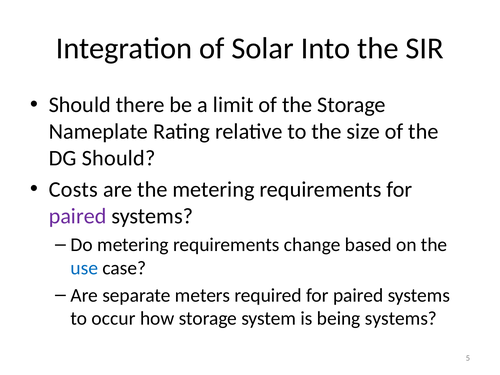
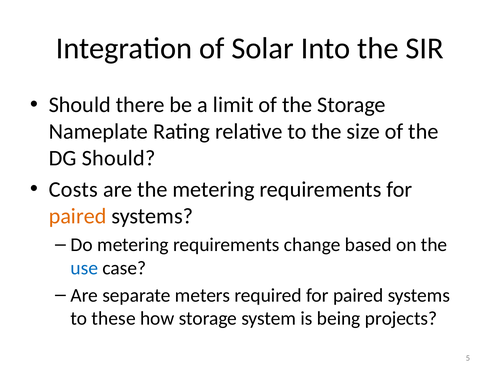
paired colour: purple -> orange (78, 216)
occur: occur -> these (114, 319)
being systems: systems -> projects (401, 319)
